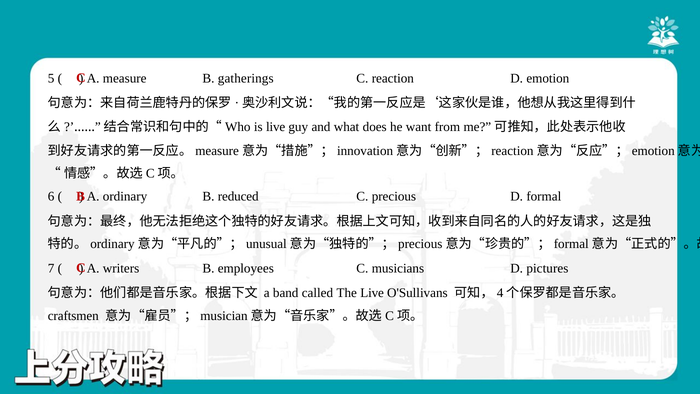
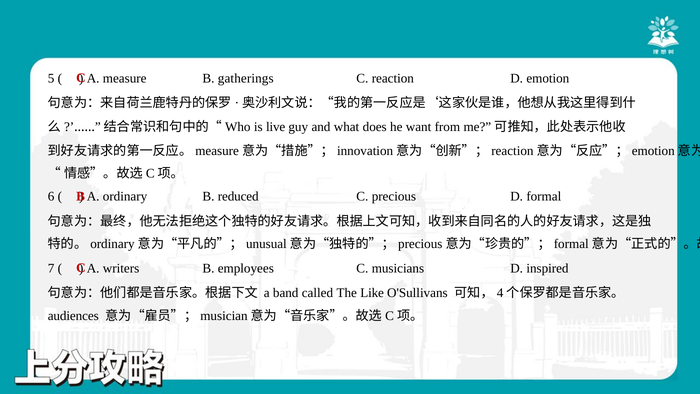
pictures: pictures -> inspired (547, 268)
The Live: Live -> Like (372, 293)
craftsmen: craftsmen -> audiences (73, 316)
